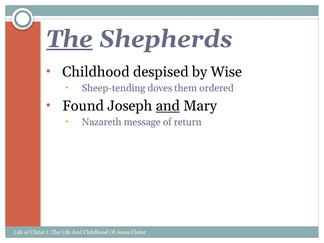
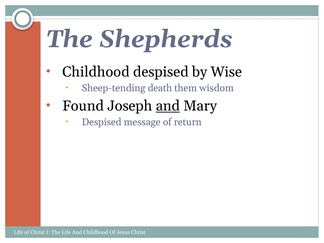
The underline: present -> none (69, 39)
doves: doves -> death (160, 88)
ordered: ordered -> wisdom (216, 88)
Nazareth: Nazareth -> Despised (102, 122)
